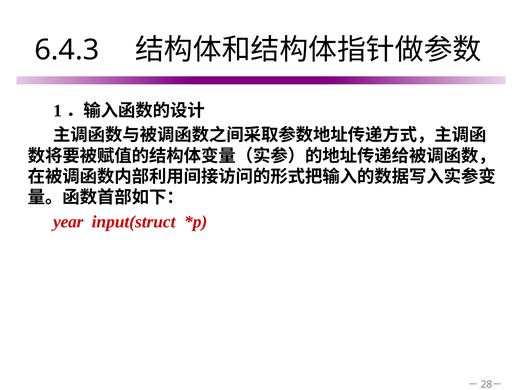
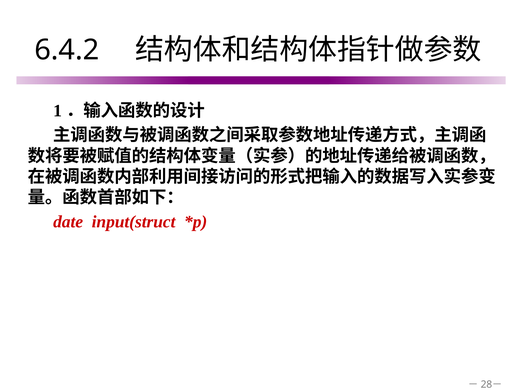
6.4.3: 6.4.3 -> 6.4.2 (67, 50)
year: year -> date (68, 222)
